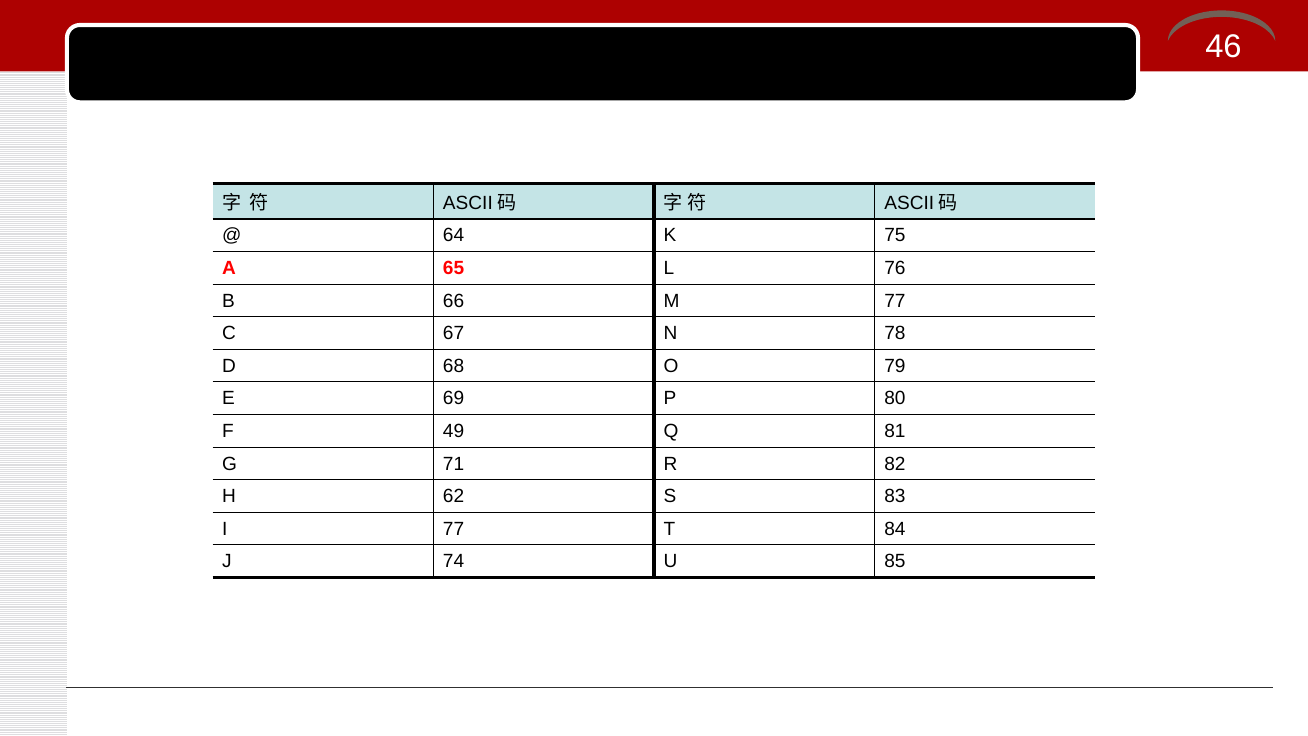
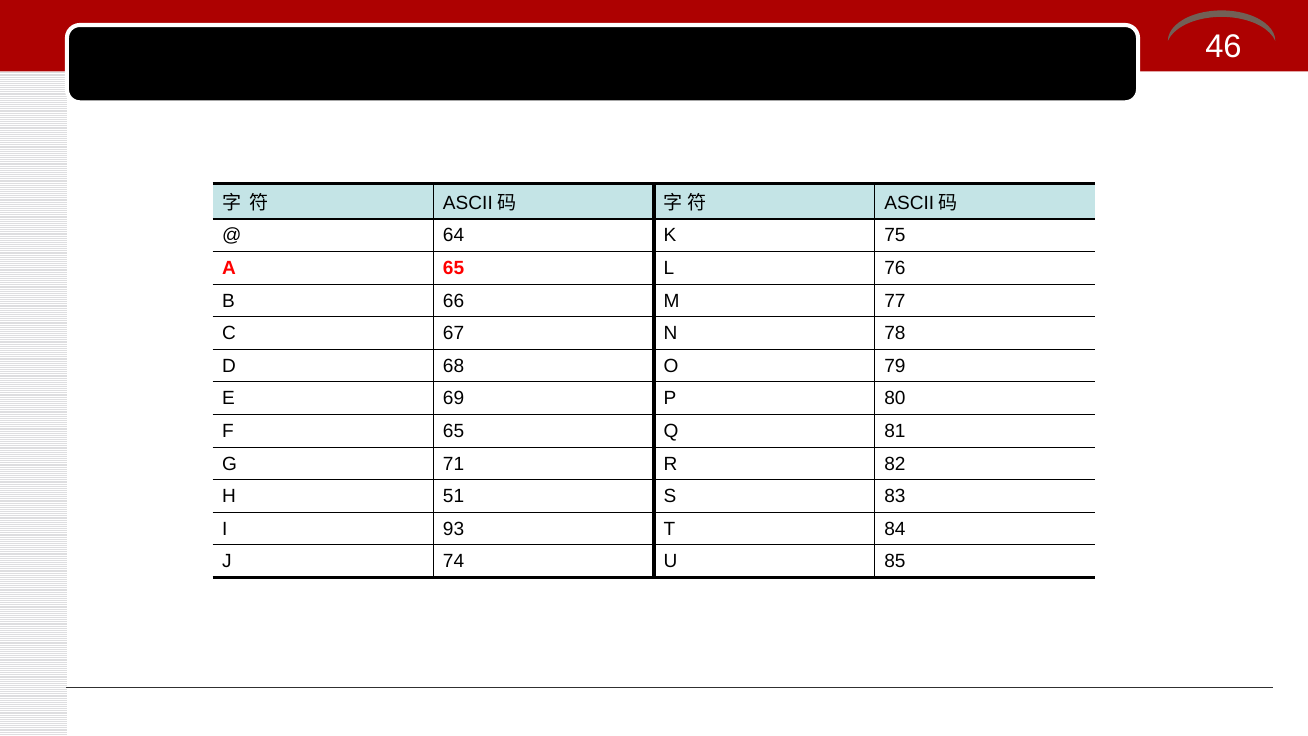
F 49: 49 -> 65 (454, 431)
62: 62 -> 51 (454, 496)
I 77: 77 -> 93 (454, 529)
